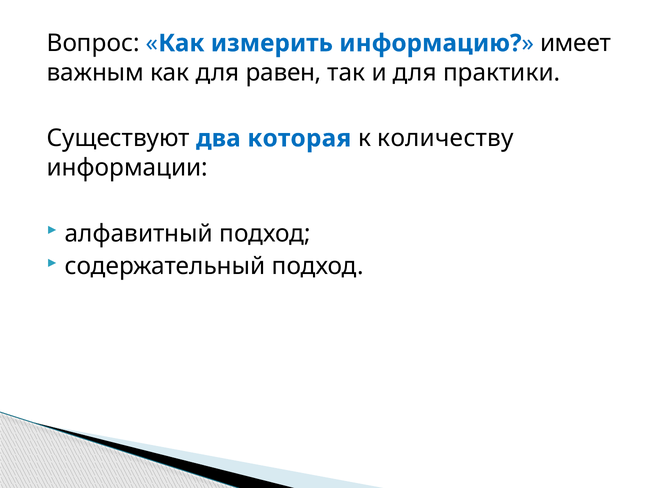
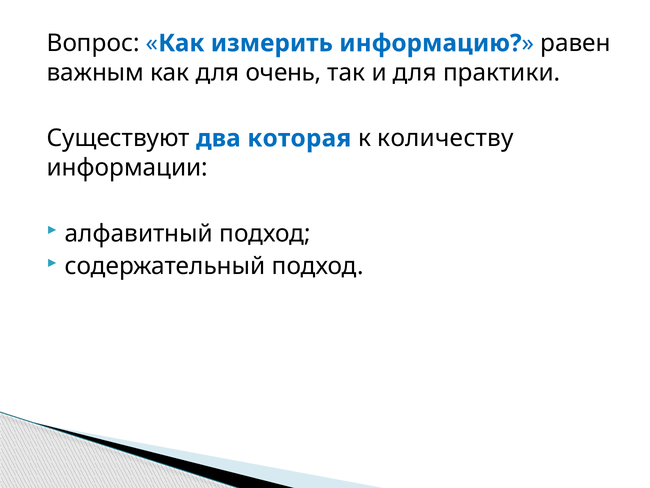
имеет: имеет -> равен (575, 43)
равен: равен -> очень (284, 72)
